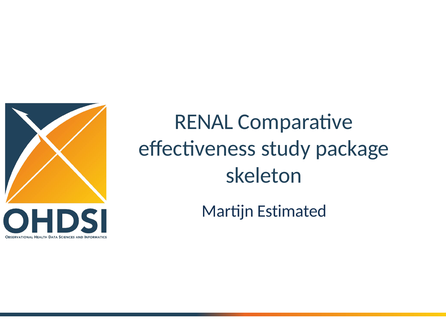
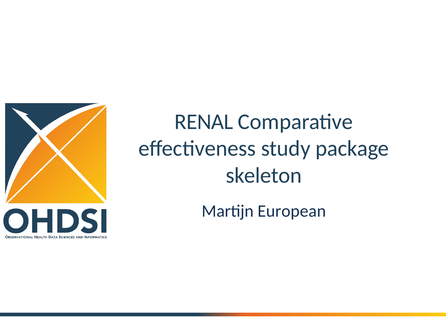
Estimated: Estimated -> European (292, 211)
